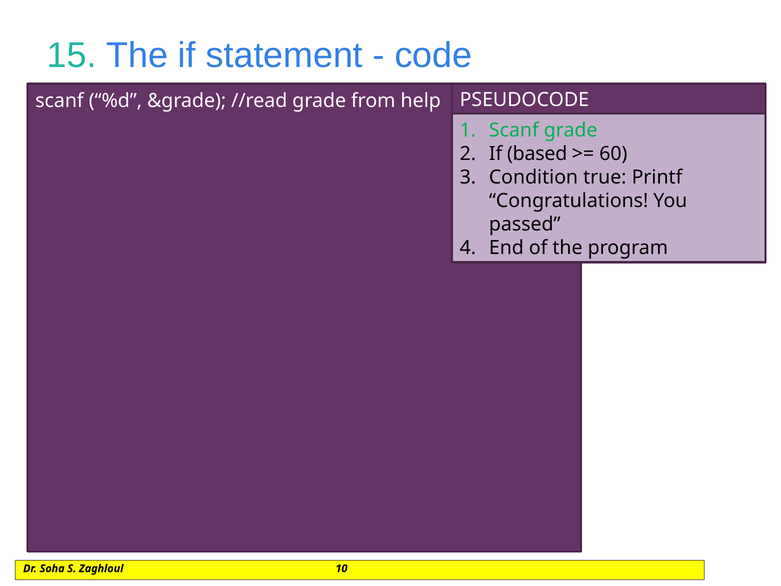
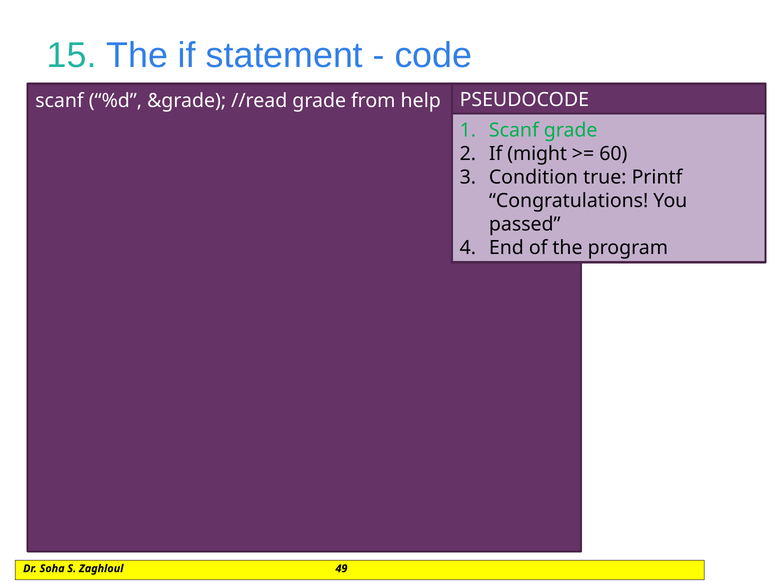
based: based -> might (537, 154)
10: 10 -> 49 (341, 568)
